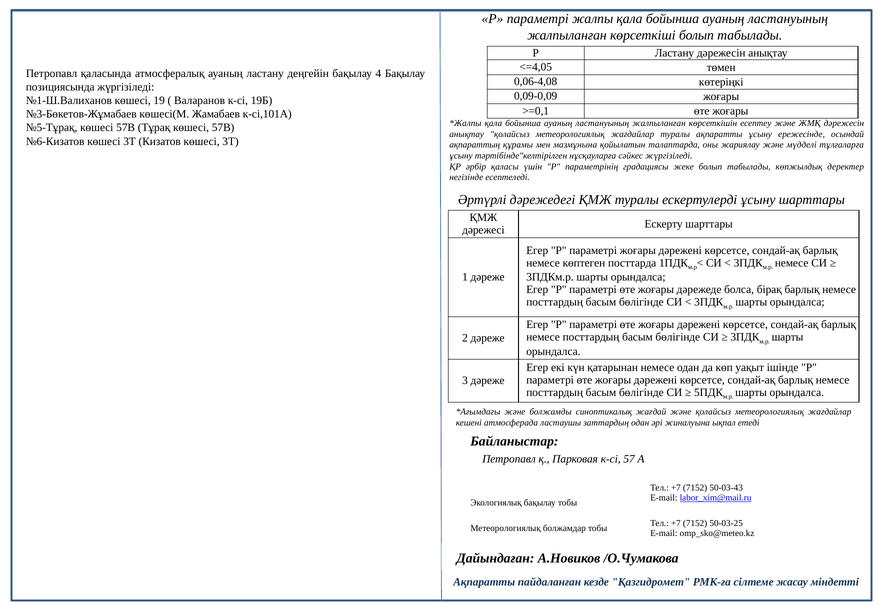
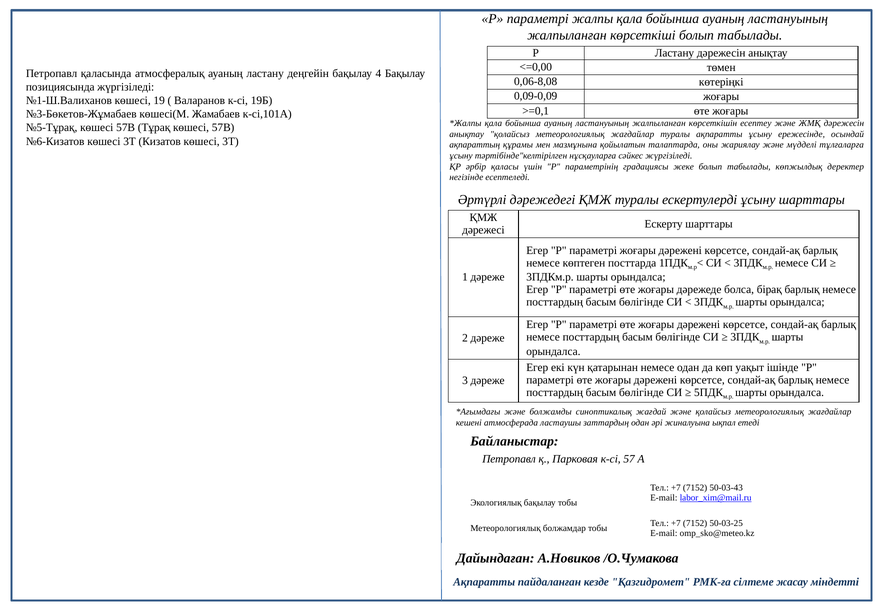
<=4,05: <=4,05 -> <=0,00 (536, 67)
0,06-4,08: 0,06-4,08 -> 0,06-8,08 (536, 82)
